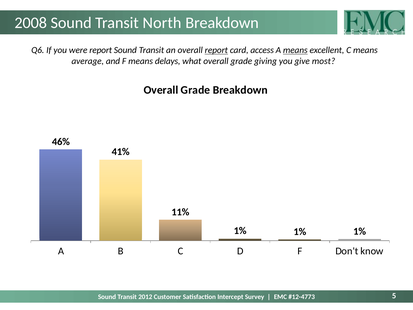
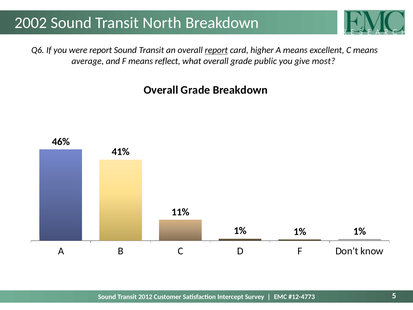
2008: 2008 -> 2002 (31, 23)
access: access -> higher (262, 50)
means underline: present -> none (295, 50)
delays: delays -> reflect (168, 61)
giving: giving -> public (266, 61)
